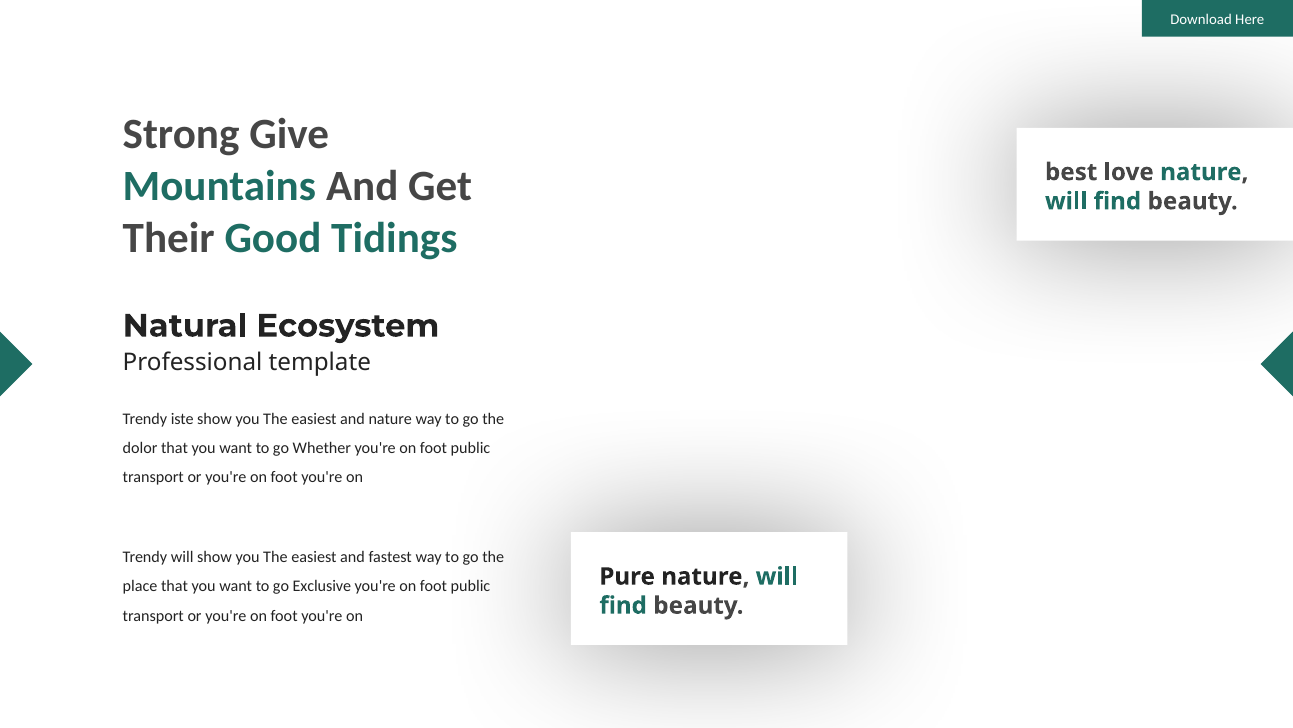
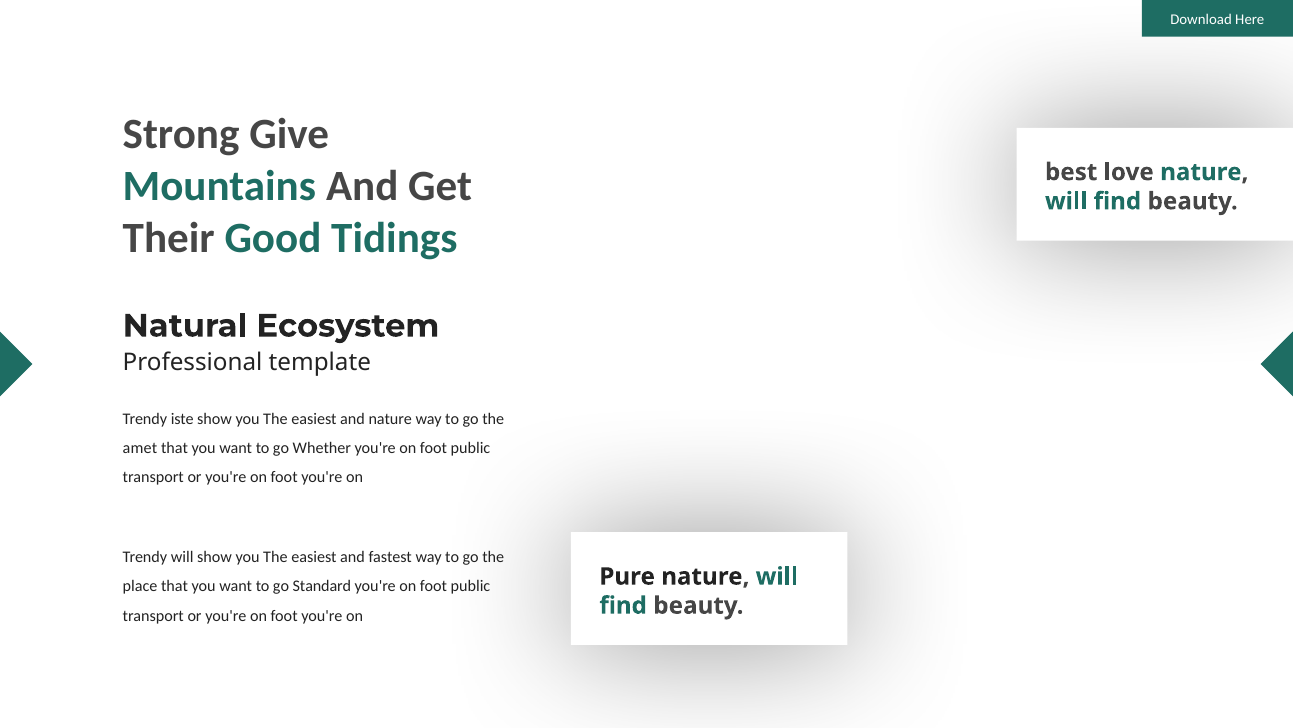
dolor: dolor -> amet (140, 448)
Exclusive: Exclusive -> Standard (322, 586)
